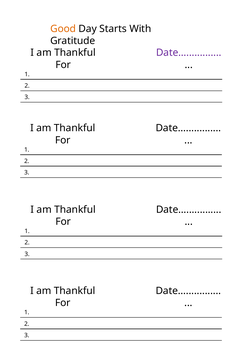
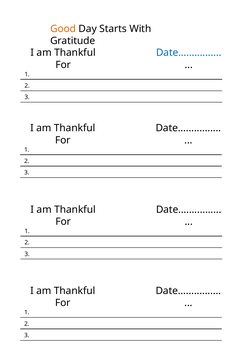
Date… colour: purple -> blue (189, 53)
